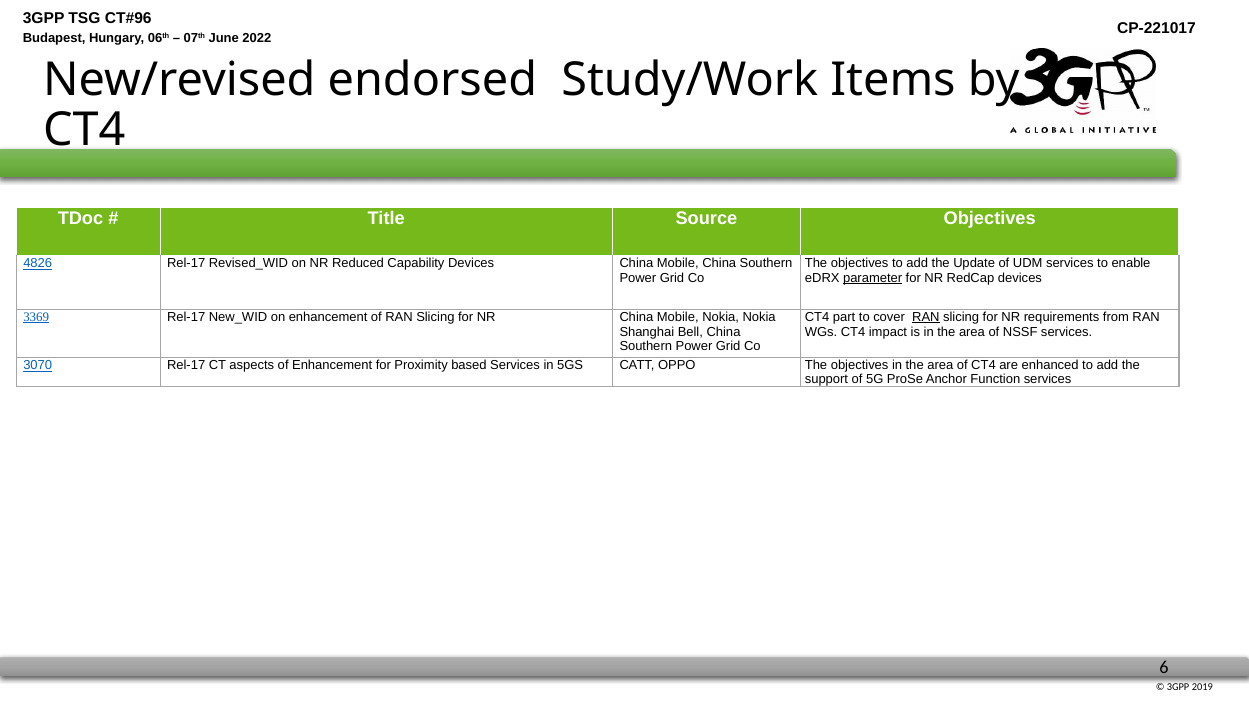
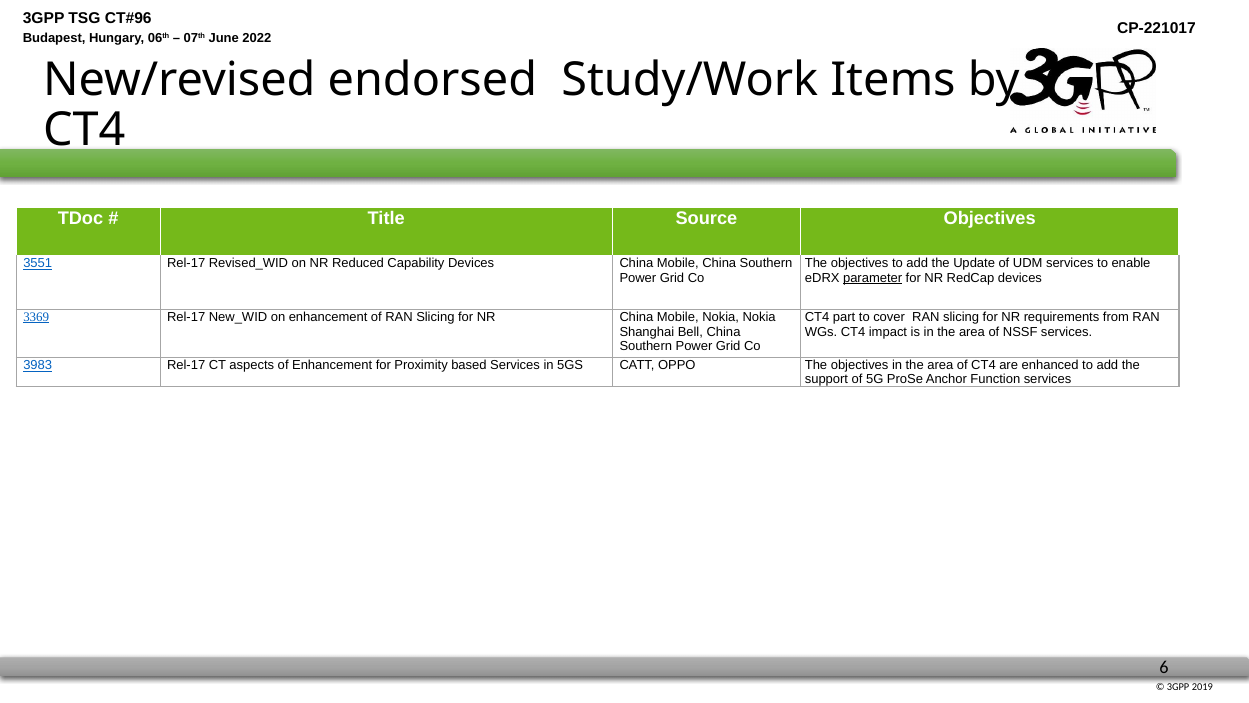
4826: 4826 -> 3551 (38, 263)
RAN underline: present -> none (926, 317)
3070: 3070 -> 3983 (38, 365)
